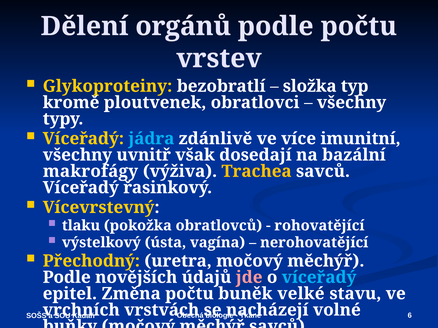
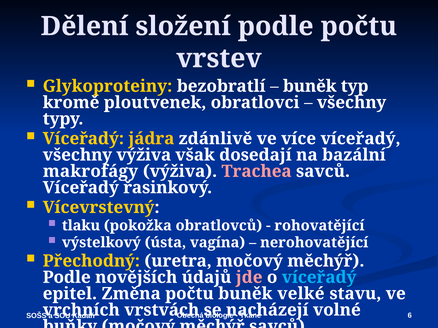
orgánů: orgánů -> složení (183, 26)
složka: složka -> buněk (310, 86)
jádra colour: light blue -> yellow (151, 139)
více imunitní: imunitní -> víceřadý (360, 139)
všechny uvnitř: uvnitř -> výživa (144, 155)
Trachea colour: yellow -> pink (257, 172)
